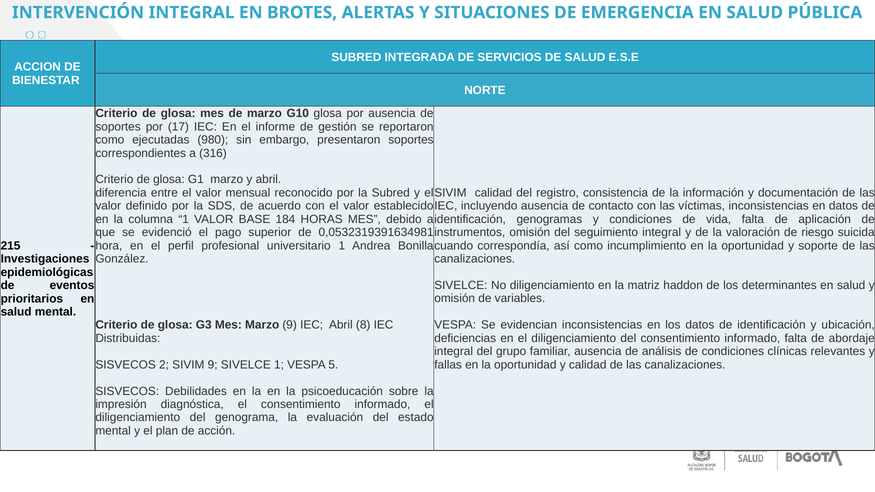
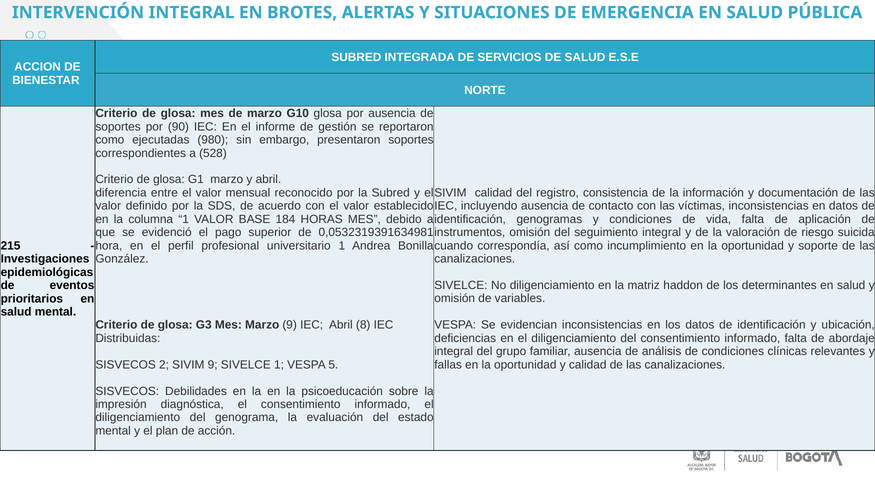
17: 17 -> 90 (178, 127)
316: 316 -> 528 (213, 153)
